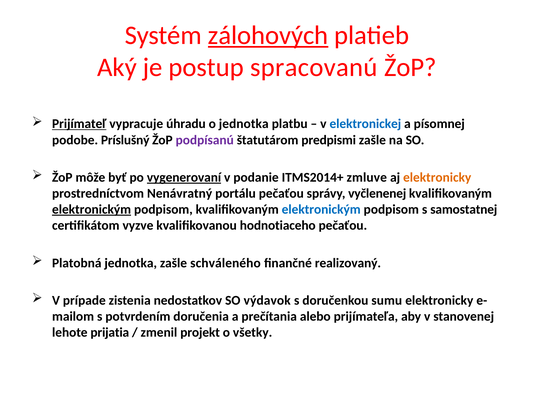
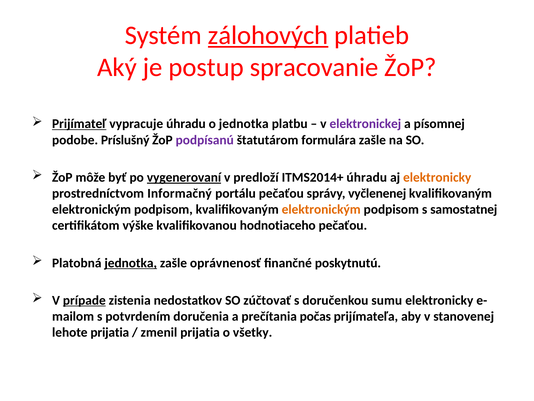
spracovanú: spracovanú -> spracovanie (314, 67)
elektronickej colour: blue -> purple (365, 124)
predpismi: predpismi -> formulára (329, 140)
podanie: podanie -> predloží (256, 177)
ITMS2014+ zmluve: zmluve -> úhradu (367, 177)
Nenávratný: Nenávratný -> Informačný (180, 193)
elektronickým underline: present -> none (92, 209)
elektronickým colour: blue -> orange (321, 209)
vyzve: vyzve -> výške (138, 225)
jednotka underline: none -> present (131, 263)
schváleného: schváleného -> oprávnenosť (225, 263)
realizovaný: realizovaný -> poskytnutú (348, 263)
prípade underline: none -> present (84, 300)
výdavok: výdavok -> zúčtovať (267, 300)
alebo: alebo -> počas (315, 316)
zmenil projekt: projekt -> prijatia (200, 332)
